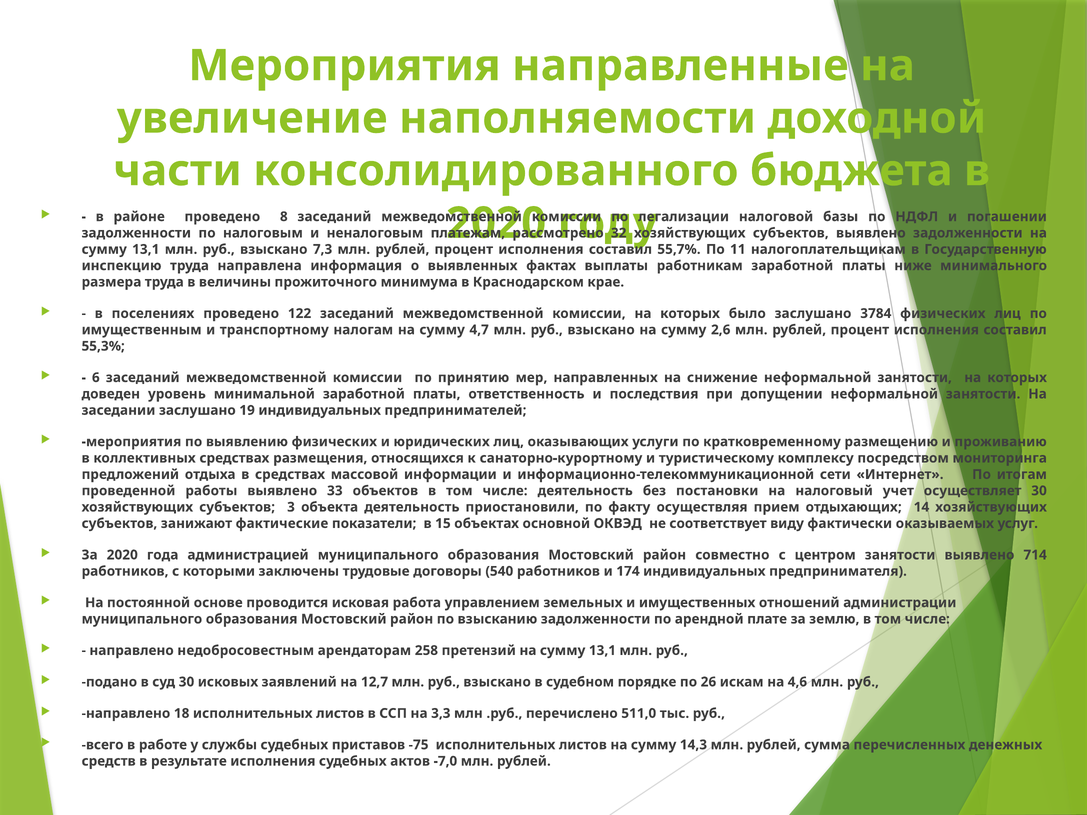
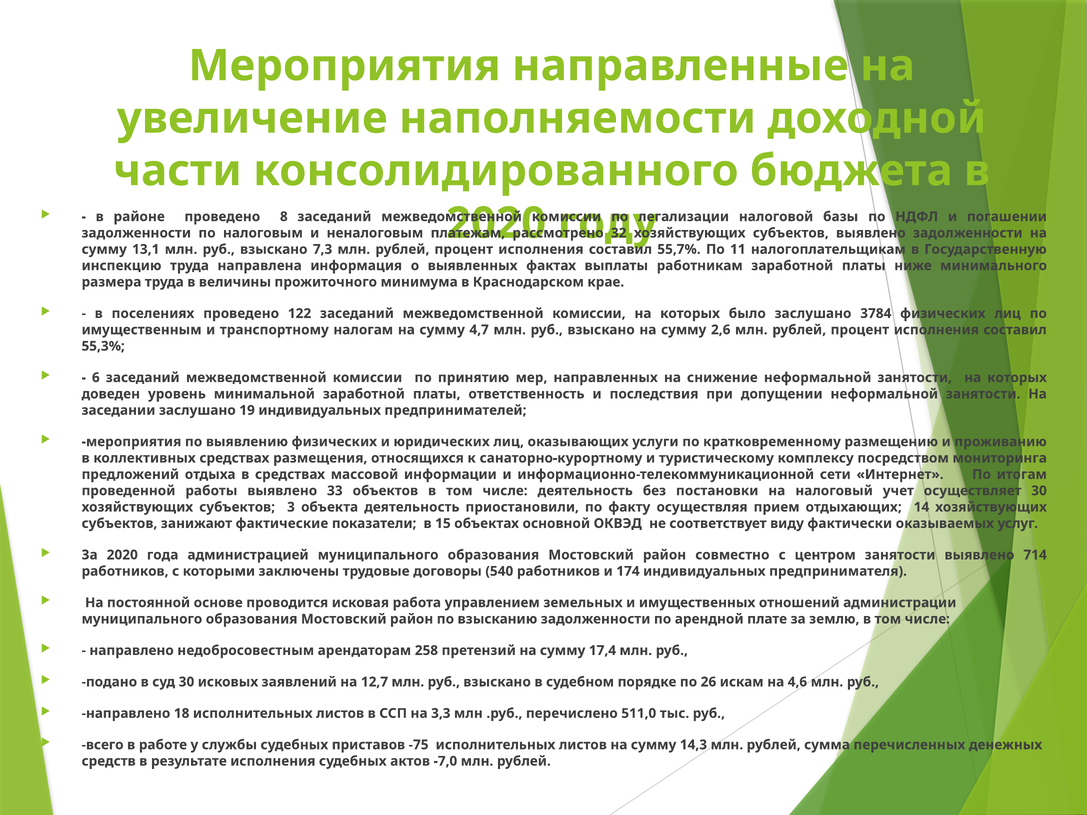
претензий на сумму 13,1: 13,1 -> 17,4 (602, 651)
